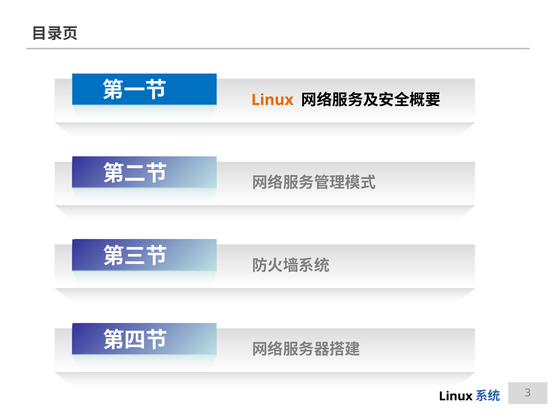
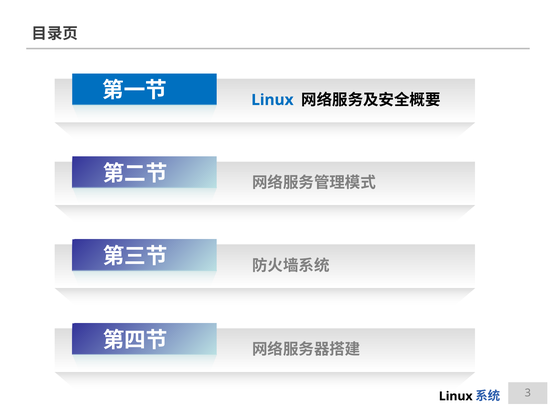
Linux colour: orange -> blue (272, 100)
